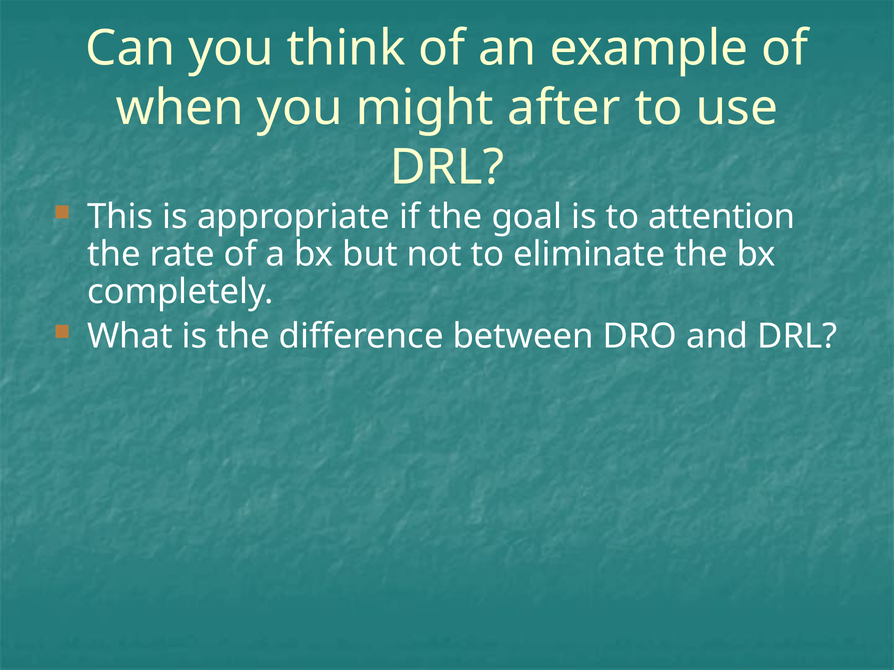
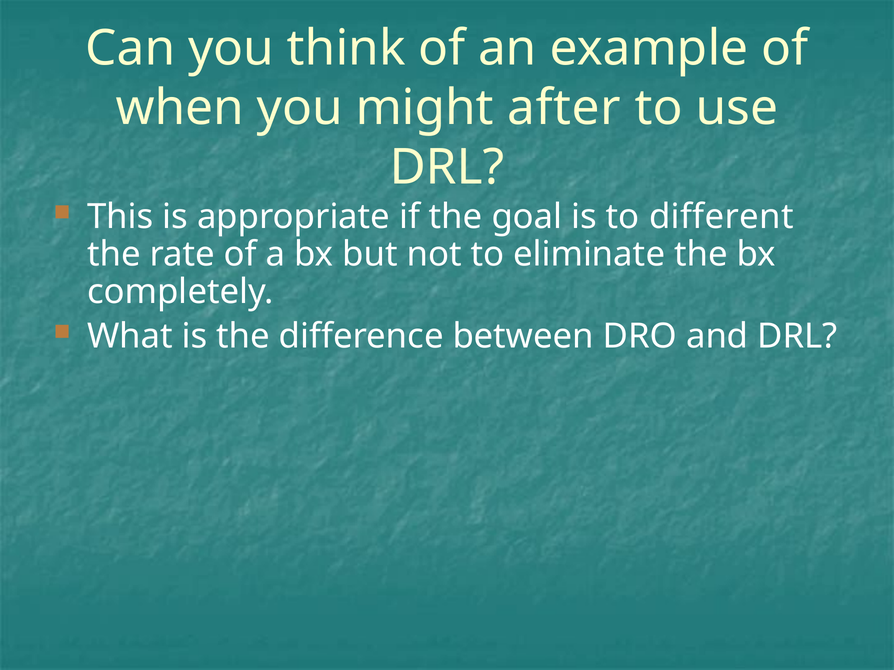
attention: attention -> different (721, 217)
